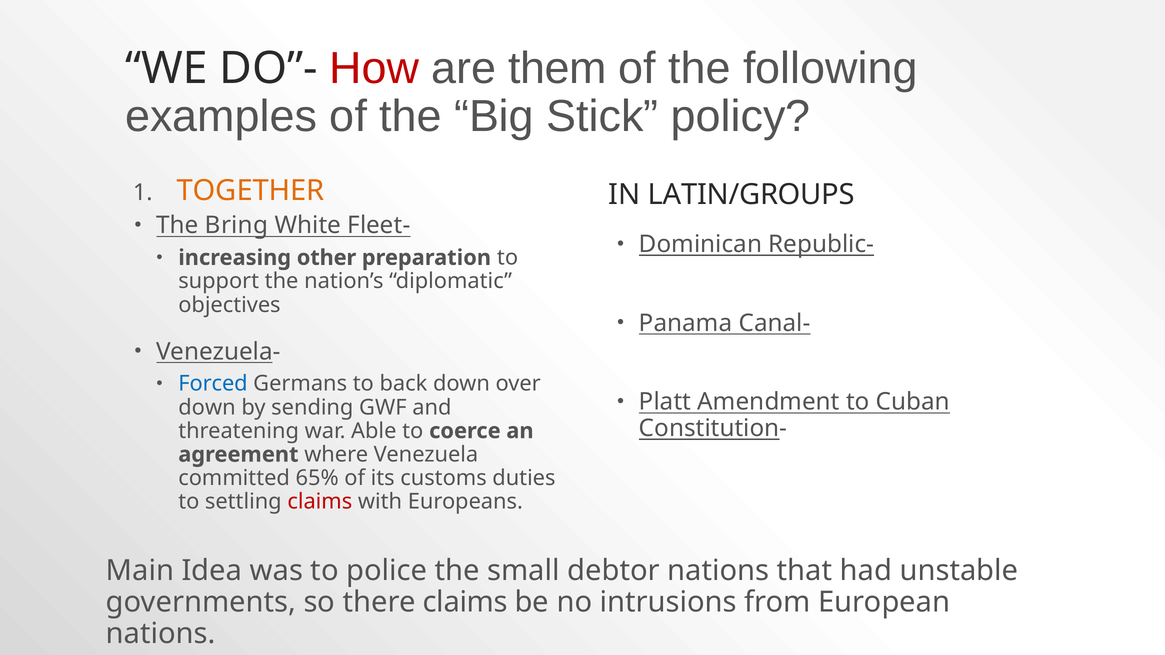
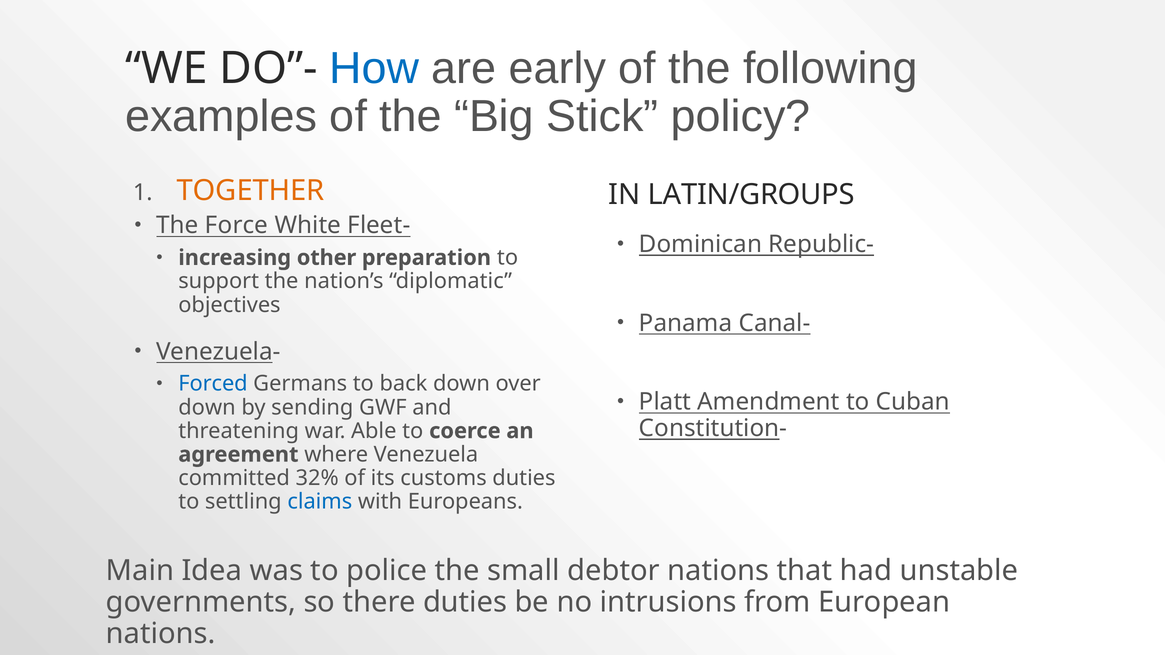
How colour: red -> blue (374, 68)
them: them -> early (557, 68)
Bring: Bring -> Force (237, 226)
65%: 65% -> 32% (317, 478)
claims colour: red -> blue (320, 502)
there claims: claims -> duties (465, 603)
